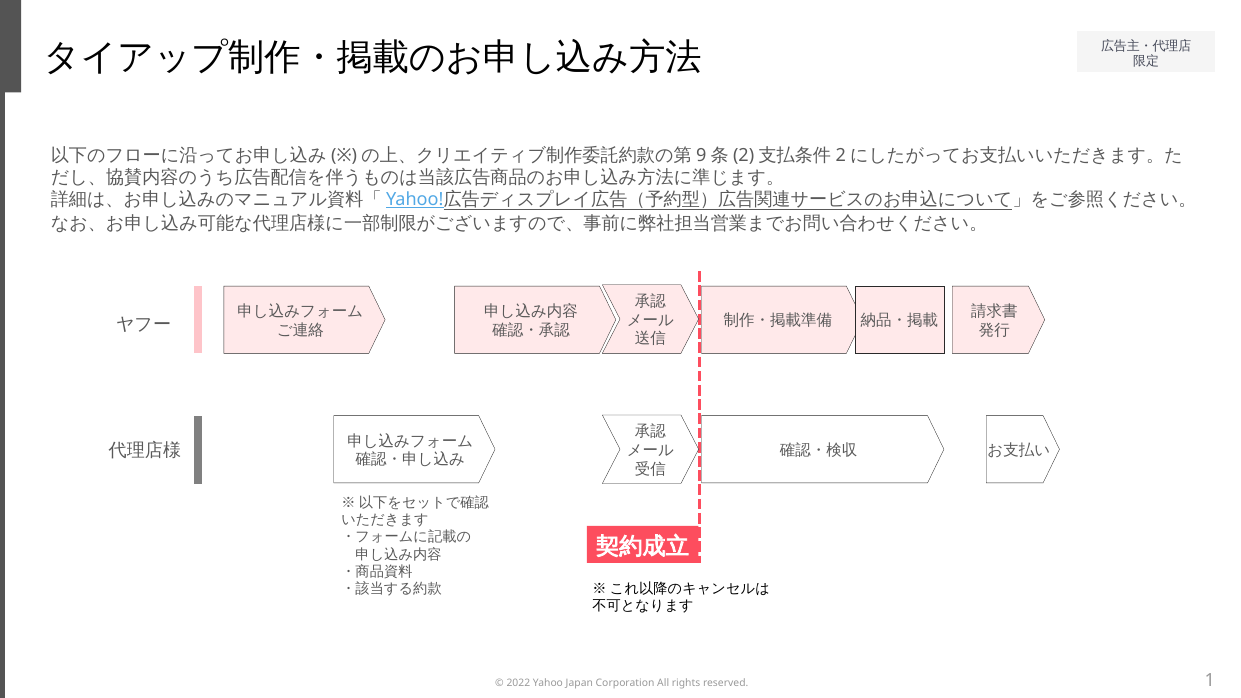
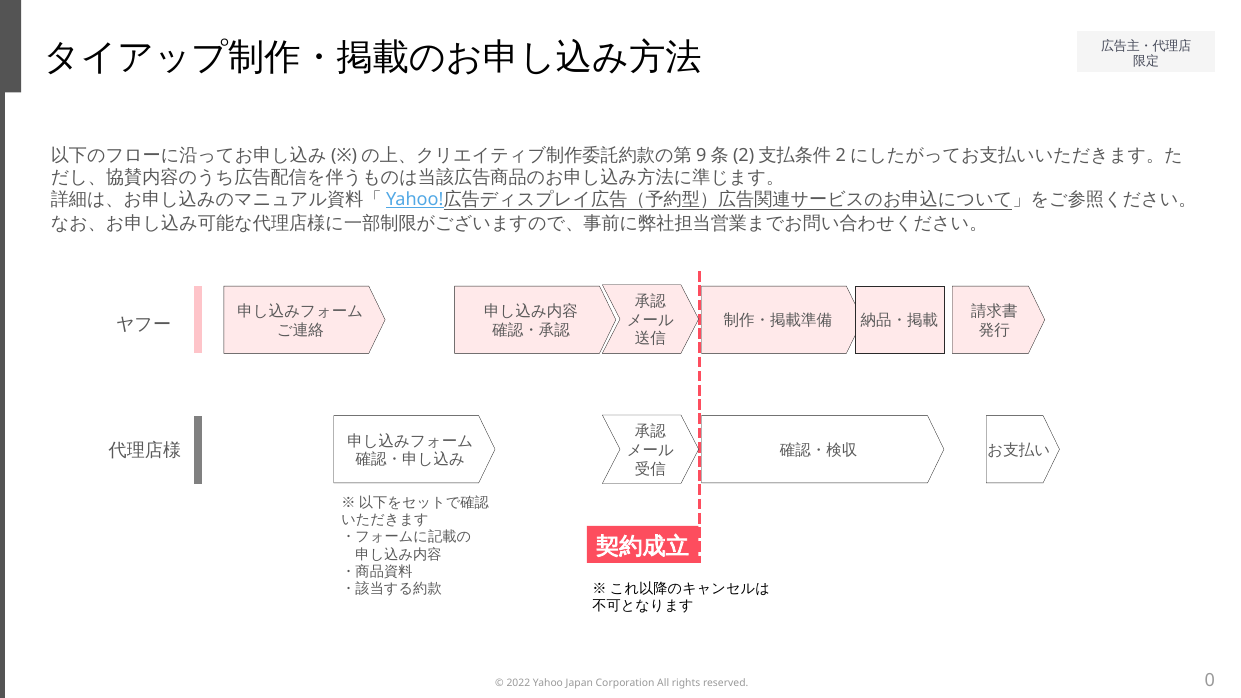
1: 1 -> 0 (1210, 681)
